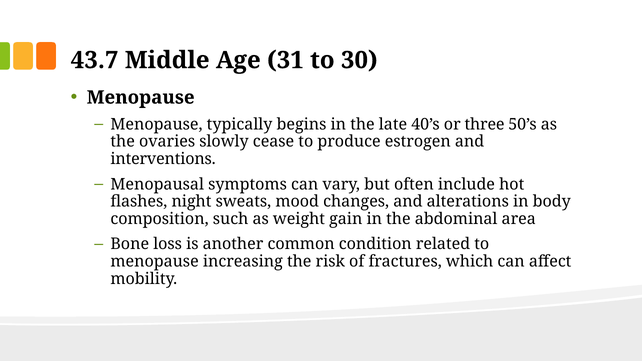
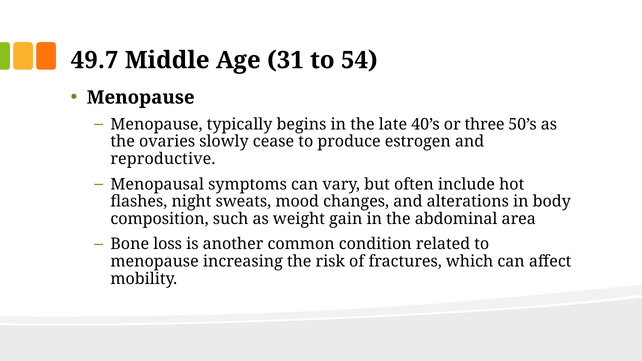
43.7: 43.7 -> 49.7 (95, 60)
30: 30 -> 54 (359, 60)
interventions: interventions -> reproductive (163, 159)
